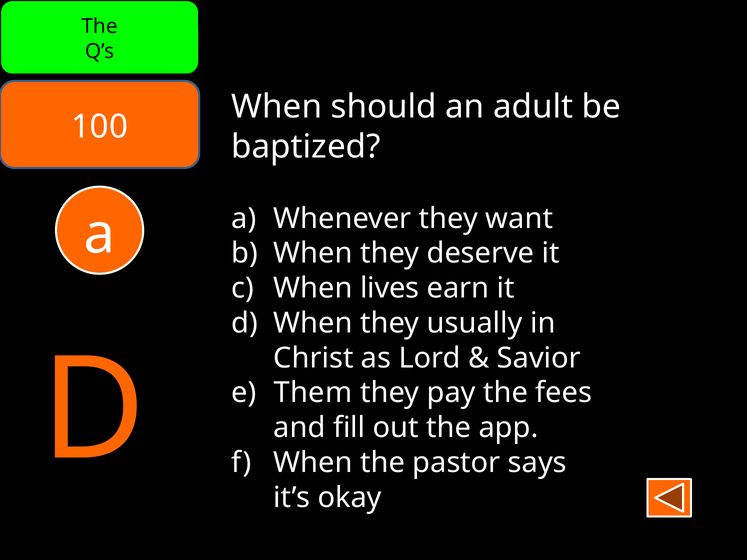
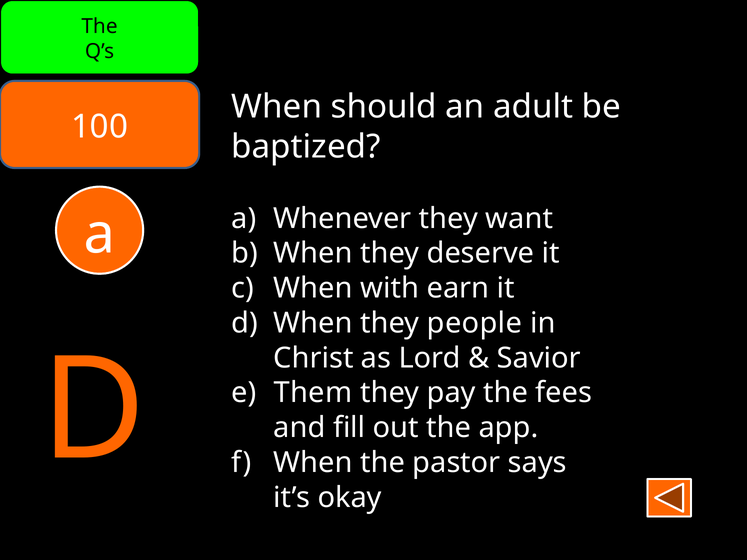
lives: lives -> with (390, 288)
usually: usually -> people (475, 323)
